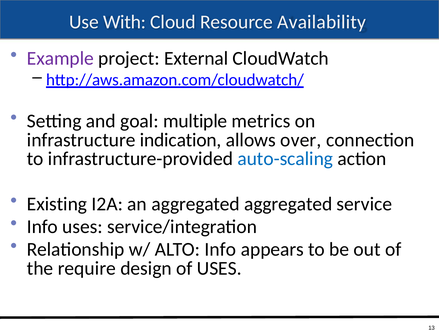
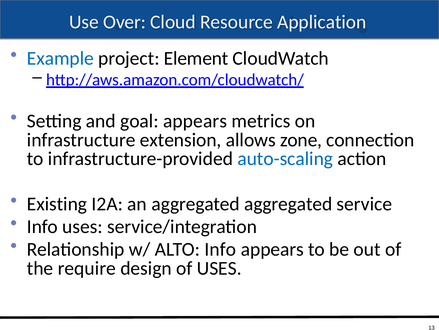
With: With -> Over (125, 22)
Availability: Availability -> Application (322, 22)
Example colour: purple -> blue (60, 58)
External: External -> Element (196, 58)
goal multiple: multiple -> appears (195, 121)
indication: indication -> extension (181, 140)
over: over -> zone (301, 140)
